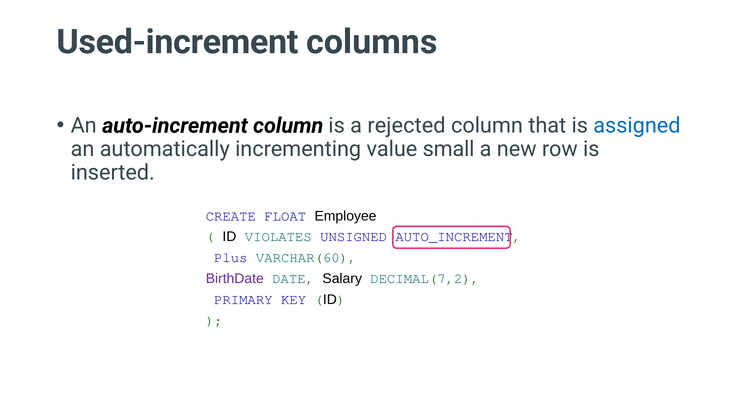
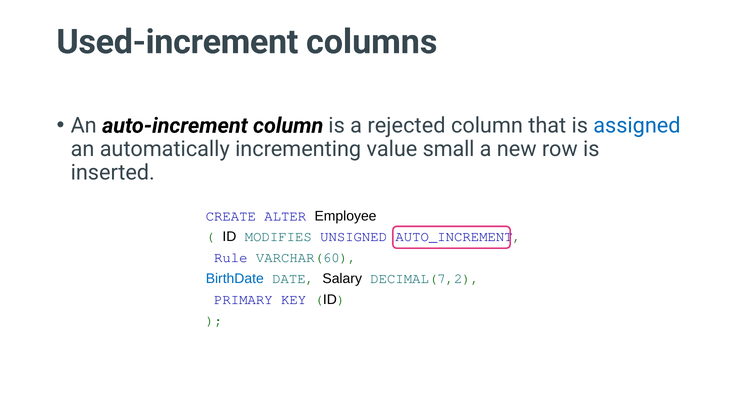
FLOAT: FLOAT -> ALTER (285, 216)
VIOLATES: VIOLATES -> MODIFIES (278, 237)
Plus: Plus -> Rule (231, 258)
BirthDate colour: purple -> blue (235, 279)
